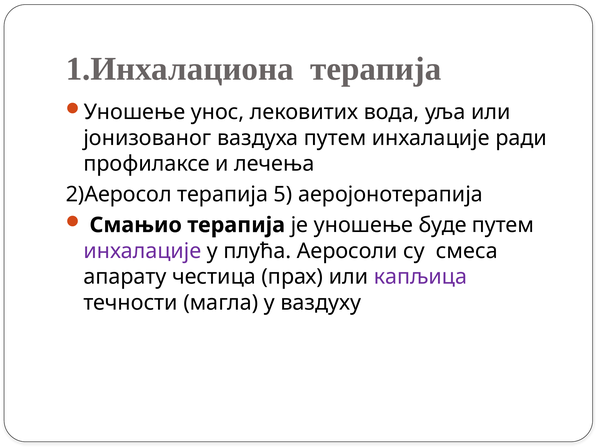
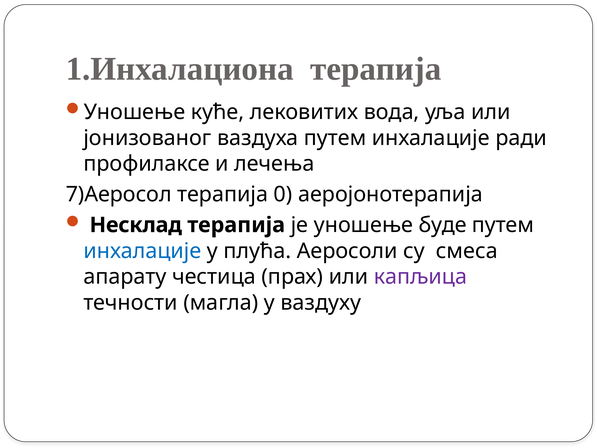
унос: унос -> куће (218, 112)
2)Аеросол: 2)Аеросол -> 7)Аеросол (119, 194)
5: 5 -> 0 (283, 194)
Смањио: Смањио -> Несклад (136, 225)
инхалације colour: purple -> blue (142, 251)
